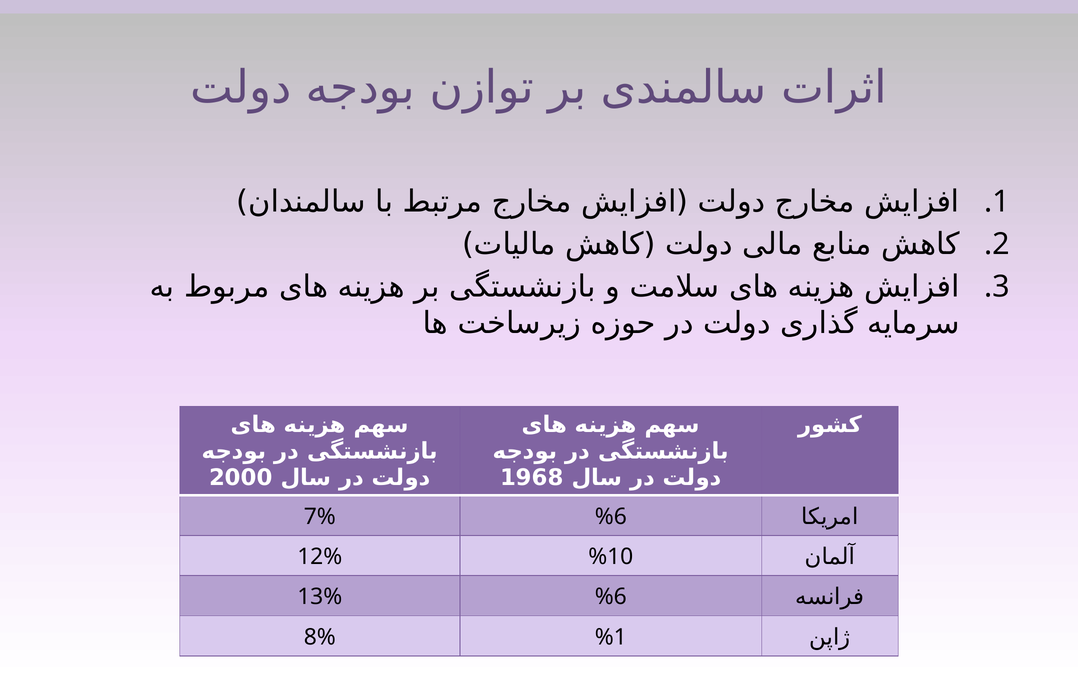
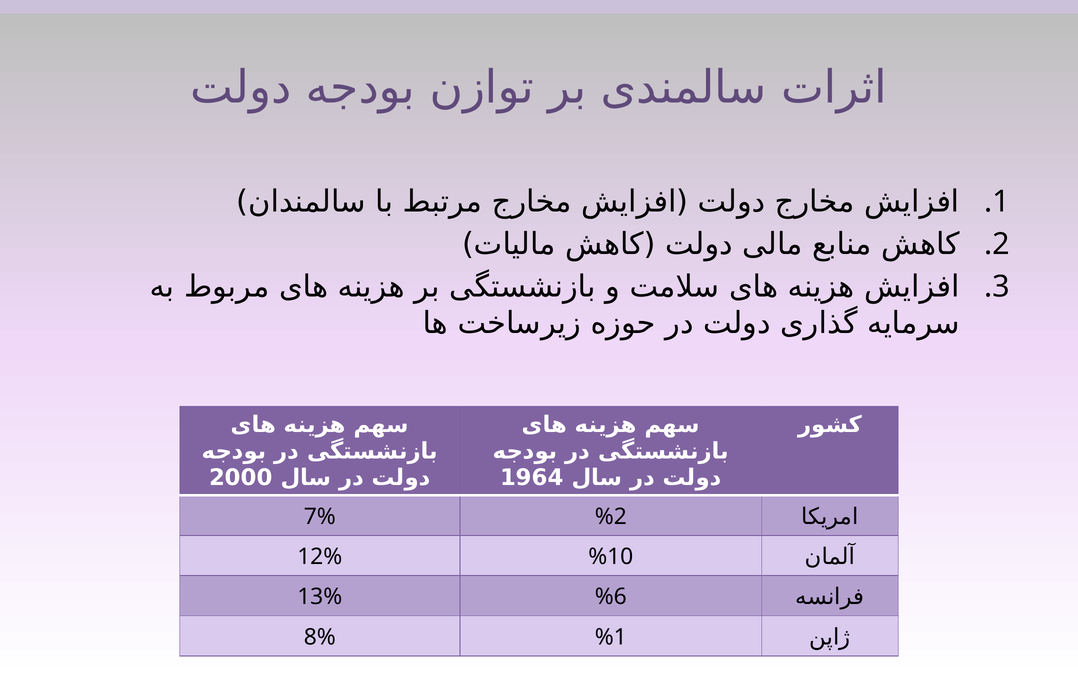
1968: 1968 -> 1964 (532, 478)
7% %6: %6 -> %2 (611, 517)
